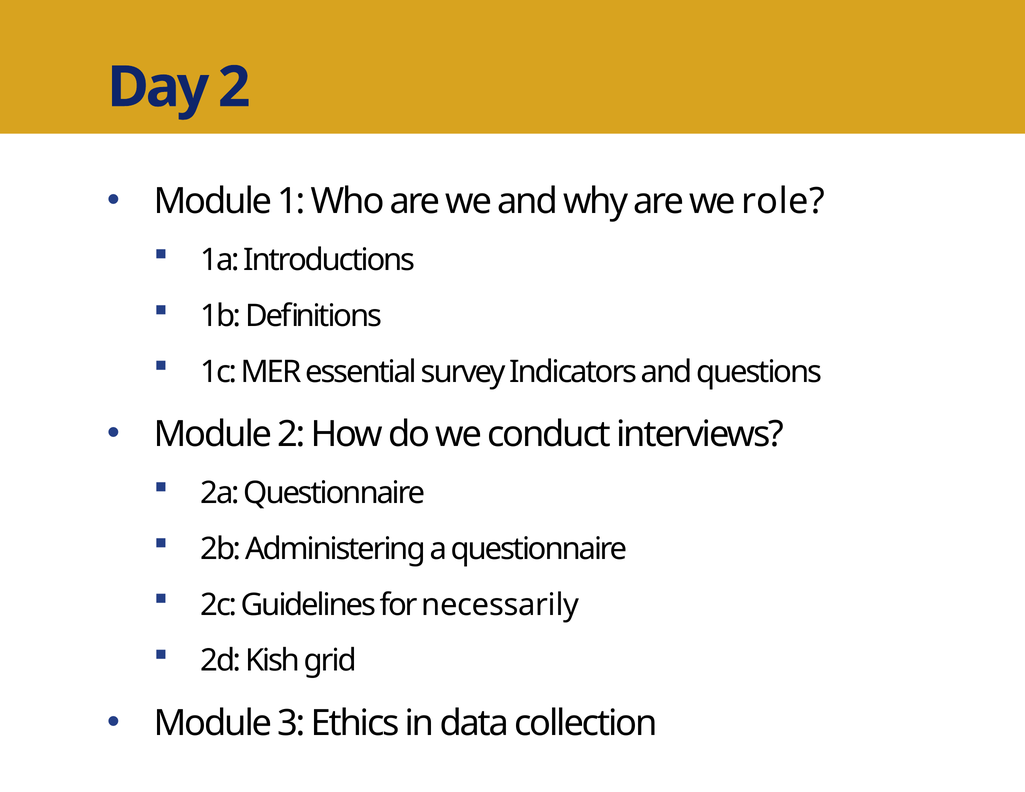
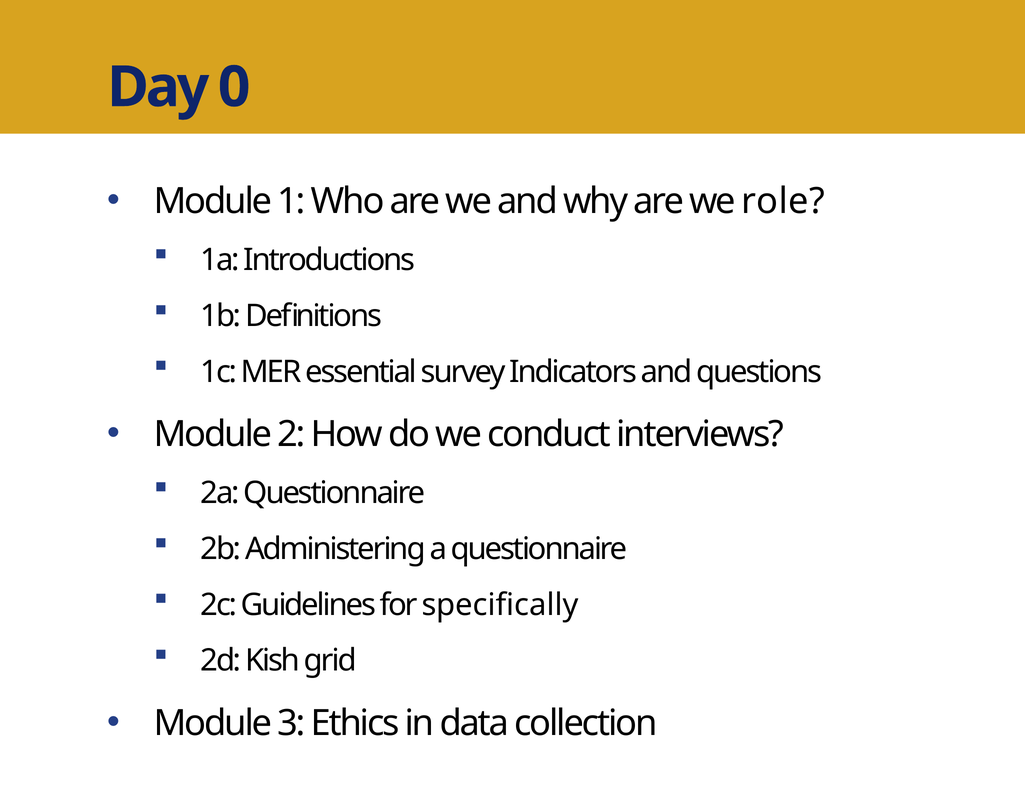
Day 2: 2 -> 0 (234, 87)
necessarily: necessarily -> specifically (500, 605)
